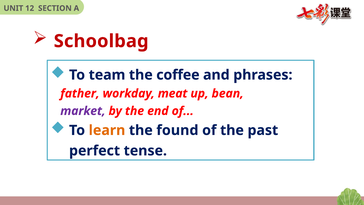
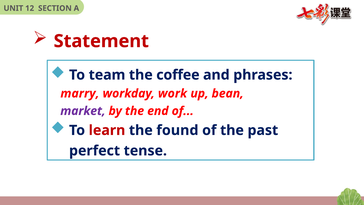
Schoolbag: Schoolbag -> Statement (101, 41)
father: father -> marry (80, 93)
meat: meat -> work (173, 93)
learn colour: orange -> red (107, 130)
